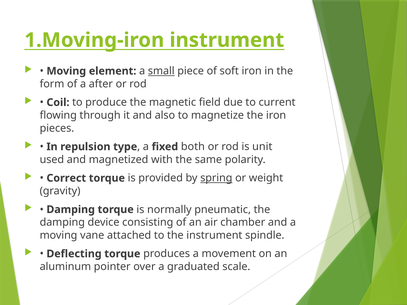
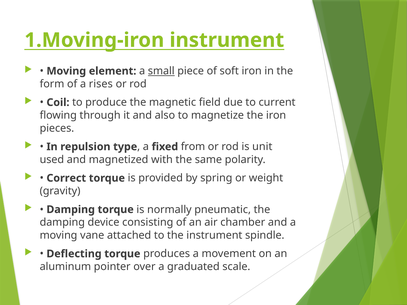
after: after -> rises (101, 84)
both: both -> from (193, 147)
spring underline: present -> none (216, 178)
